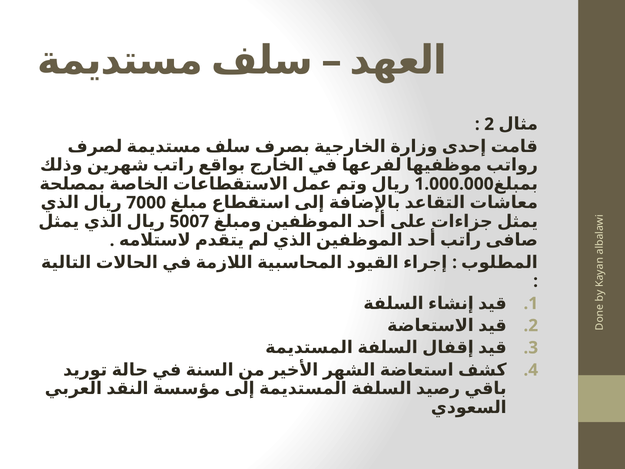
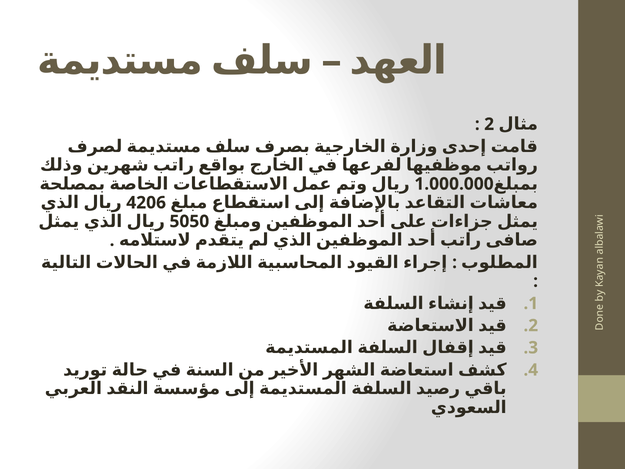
7000: 7000 -> 4206 (146, 203)
5007: 5007 -> 5050 (189, 221)
